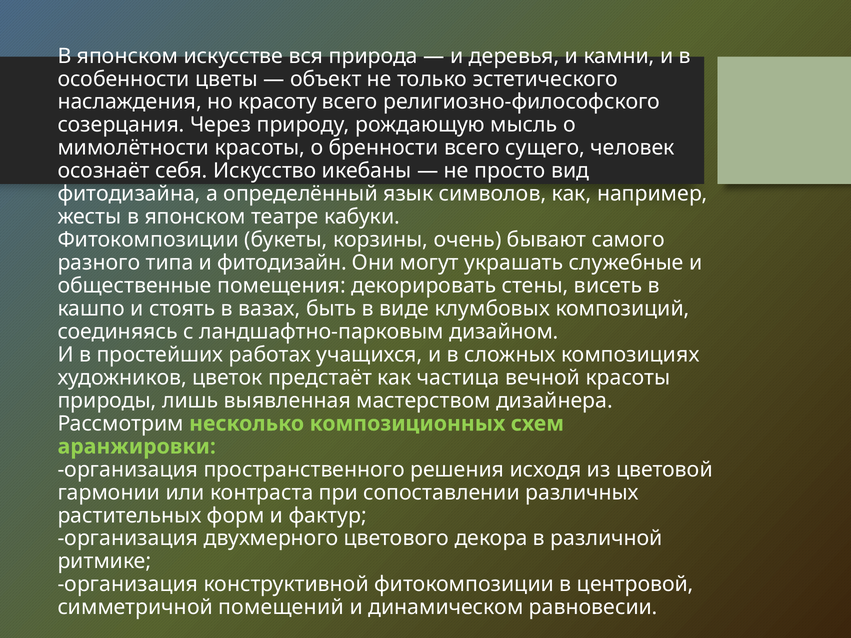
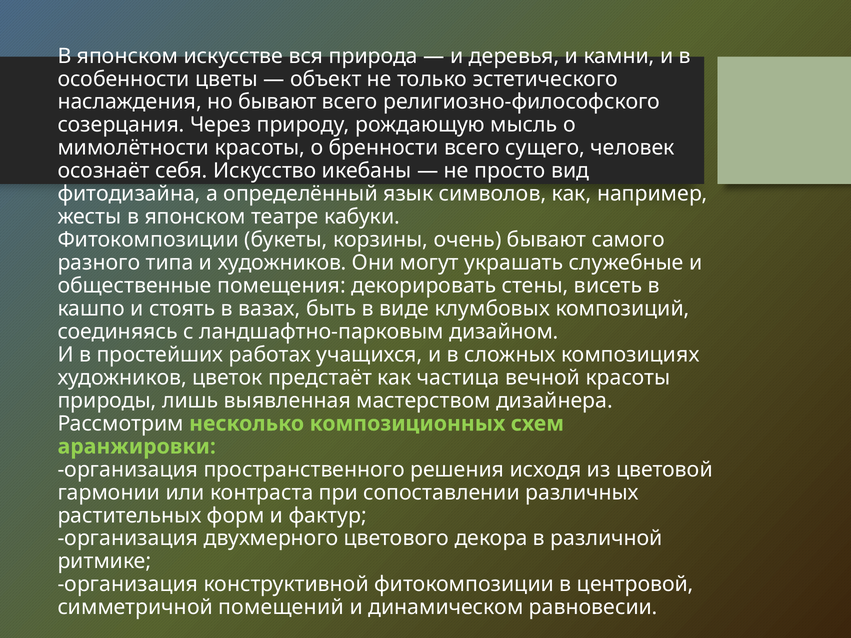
но красоту: красоту -> бывают (278, 102)
и фитодизайн: фитодизайн -> художников (282, 263)
